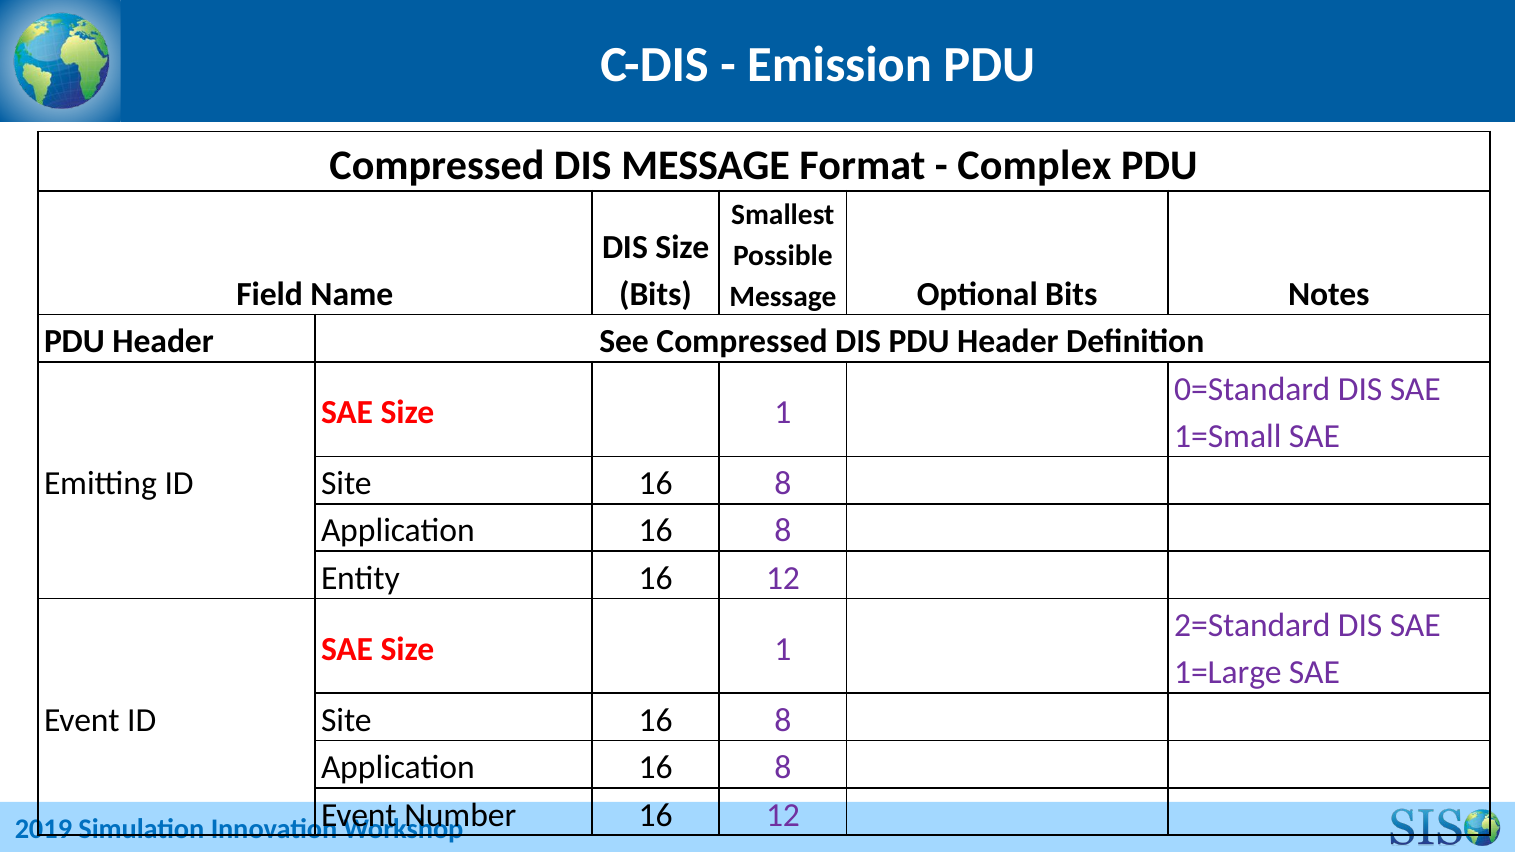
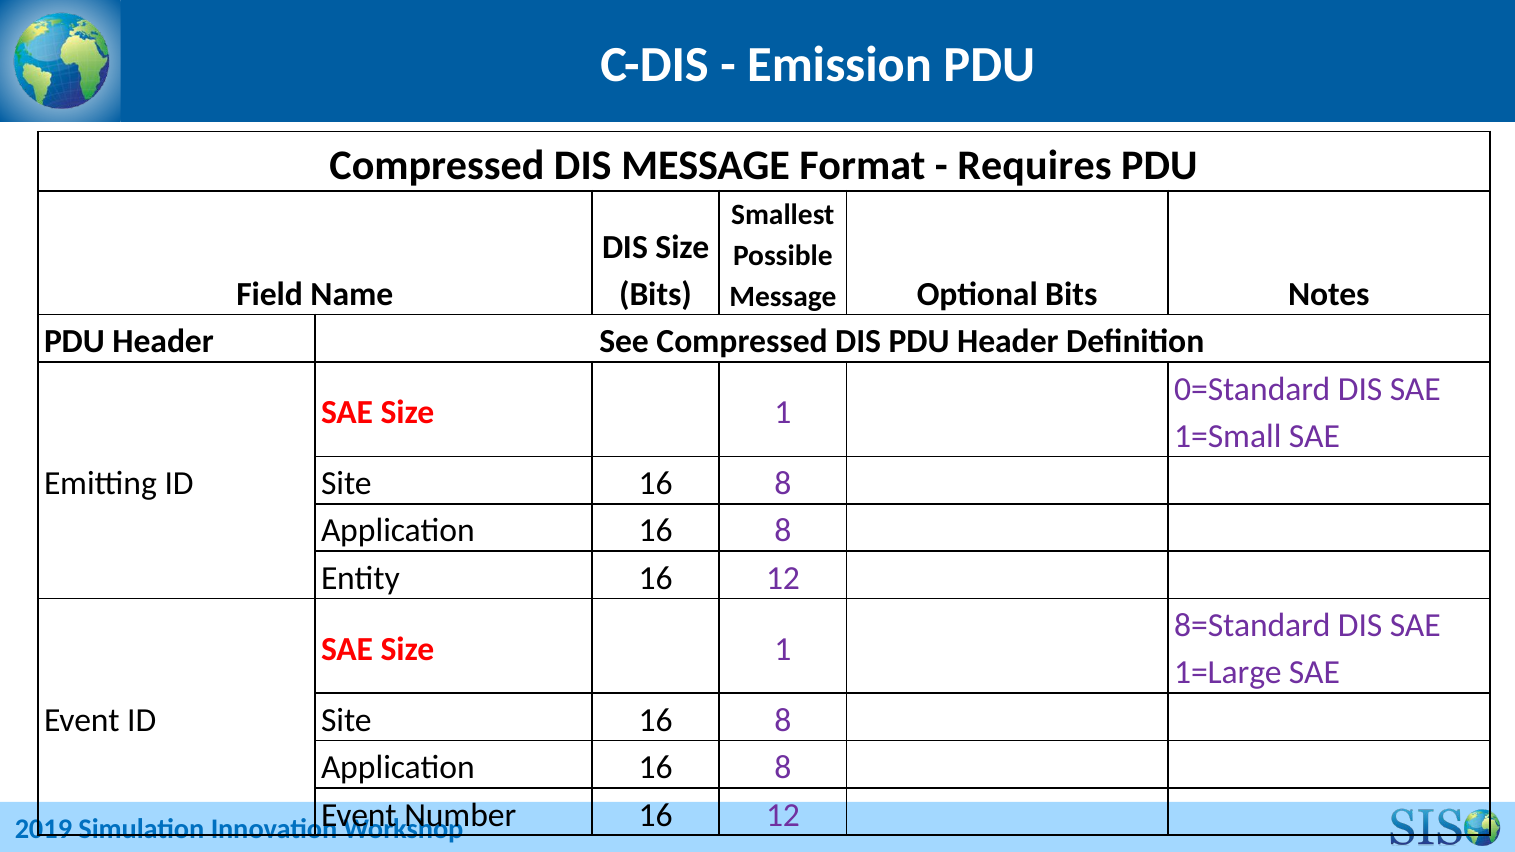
Complex: Complex -> Requires (1034, 166)
2=Standard: 2=Standard -> 8=Standard (1252, 626)
